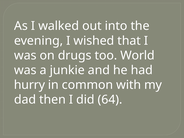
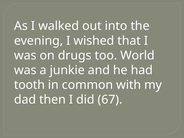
hurry: hurry -> tooth (29, 85)
64: 64 -> 67 (110, 100)
